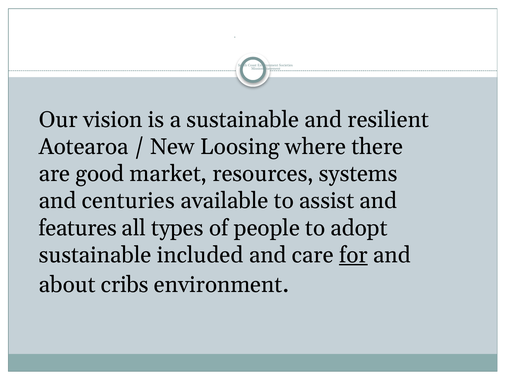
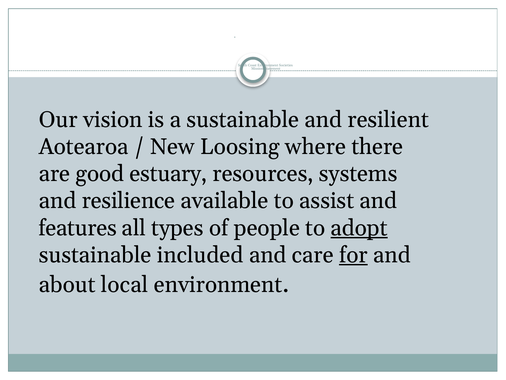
market: market -> estuary (168, 174)
centuries: centuries -> resilience (128, 201)
adopt underline: none -> present (359, 228)
cribs: cribs -> local (125, 284)
